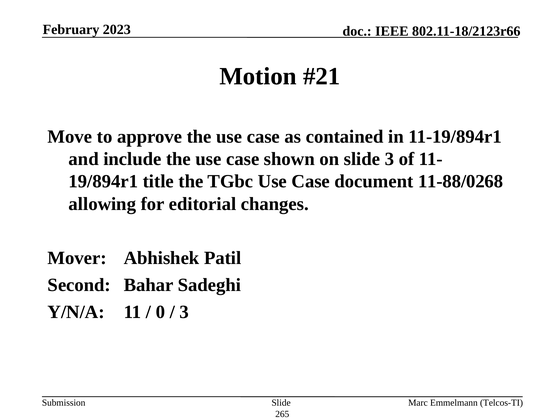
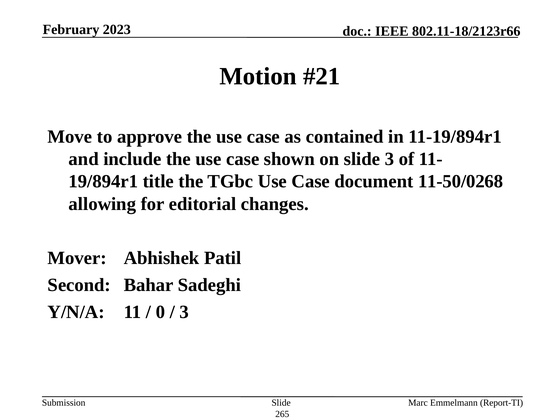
11-88/0268: 11-88/0268 -> 11-50/0268 (461, 181)
Telcos-TI: Telcos-TI -> Report-TI (502, 403)
